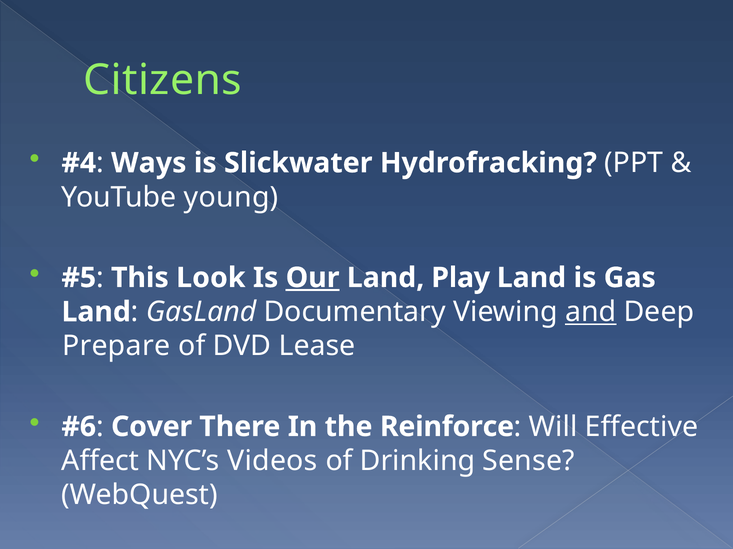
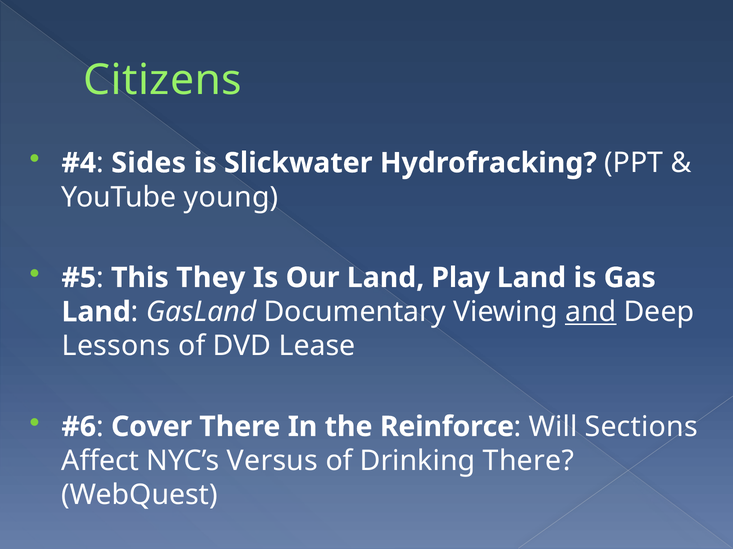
Ways: Ways -> Sides (149, 163)
Look: Look -> They (211, 278)
Our underline: present -> none (313, 278)
Prepare: Prepare -> Lessons (116, 347)
Effective: Effective -> Sections (641, 427)
Videos: Videos -> Versus (272, 461)
Drinking Sense: Sense -> There (528, 461)
